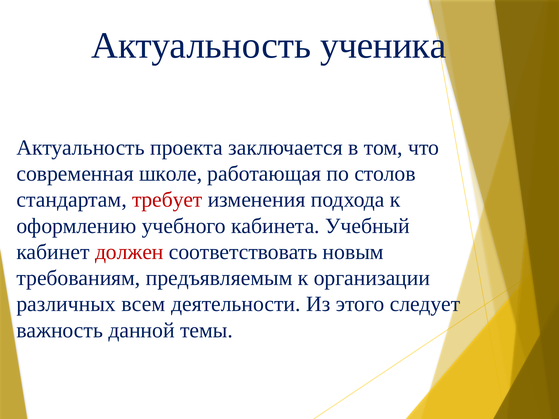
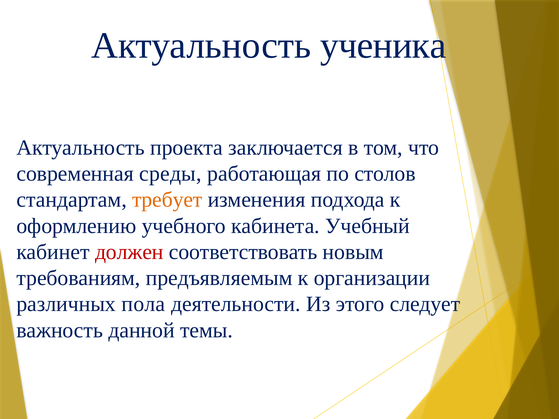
школе: школе -> среды (170, 174)
требует colour: red -> orange (167, 200)
всем: всем -> пола (143, 304)
